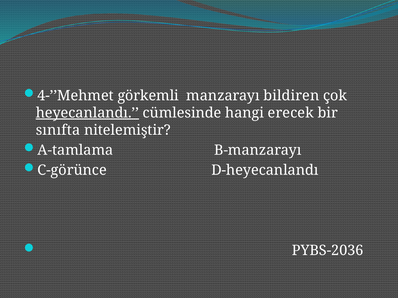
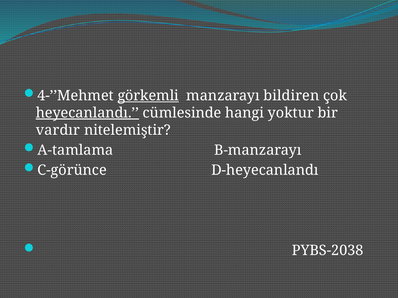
görkemli underline: none -> present (148, 96)
erecek: erecek -> yoktur (291, 113)
sınıfta: sınıfta -> vardır (58, 130)
PYBS-2036: PYBS-2036 -> PYBS-2038 (328, 251)
